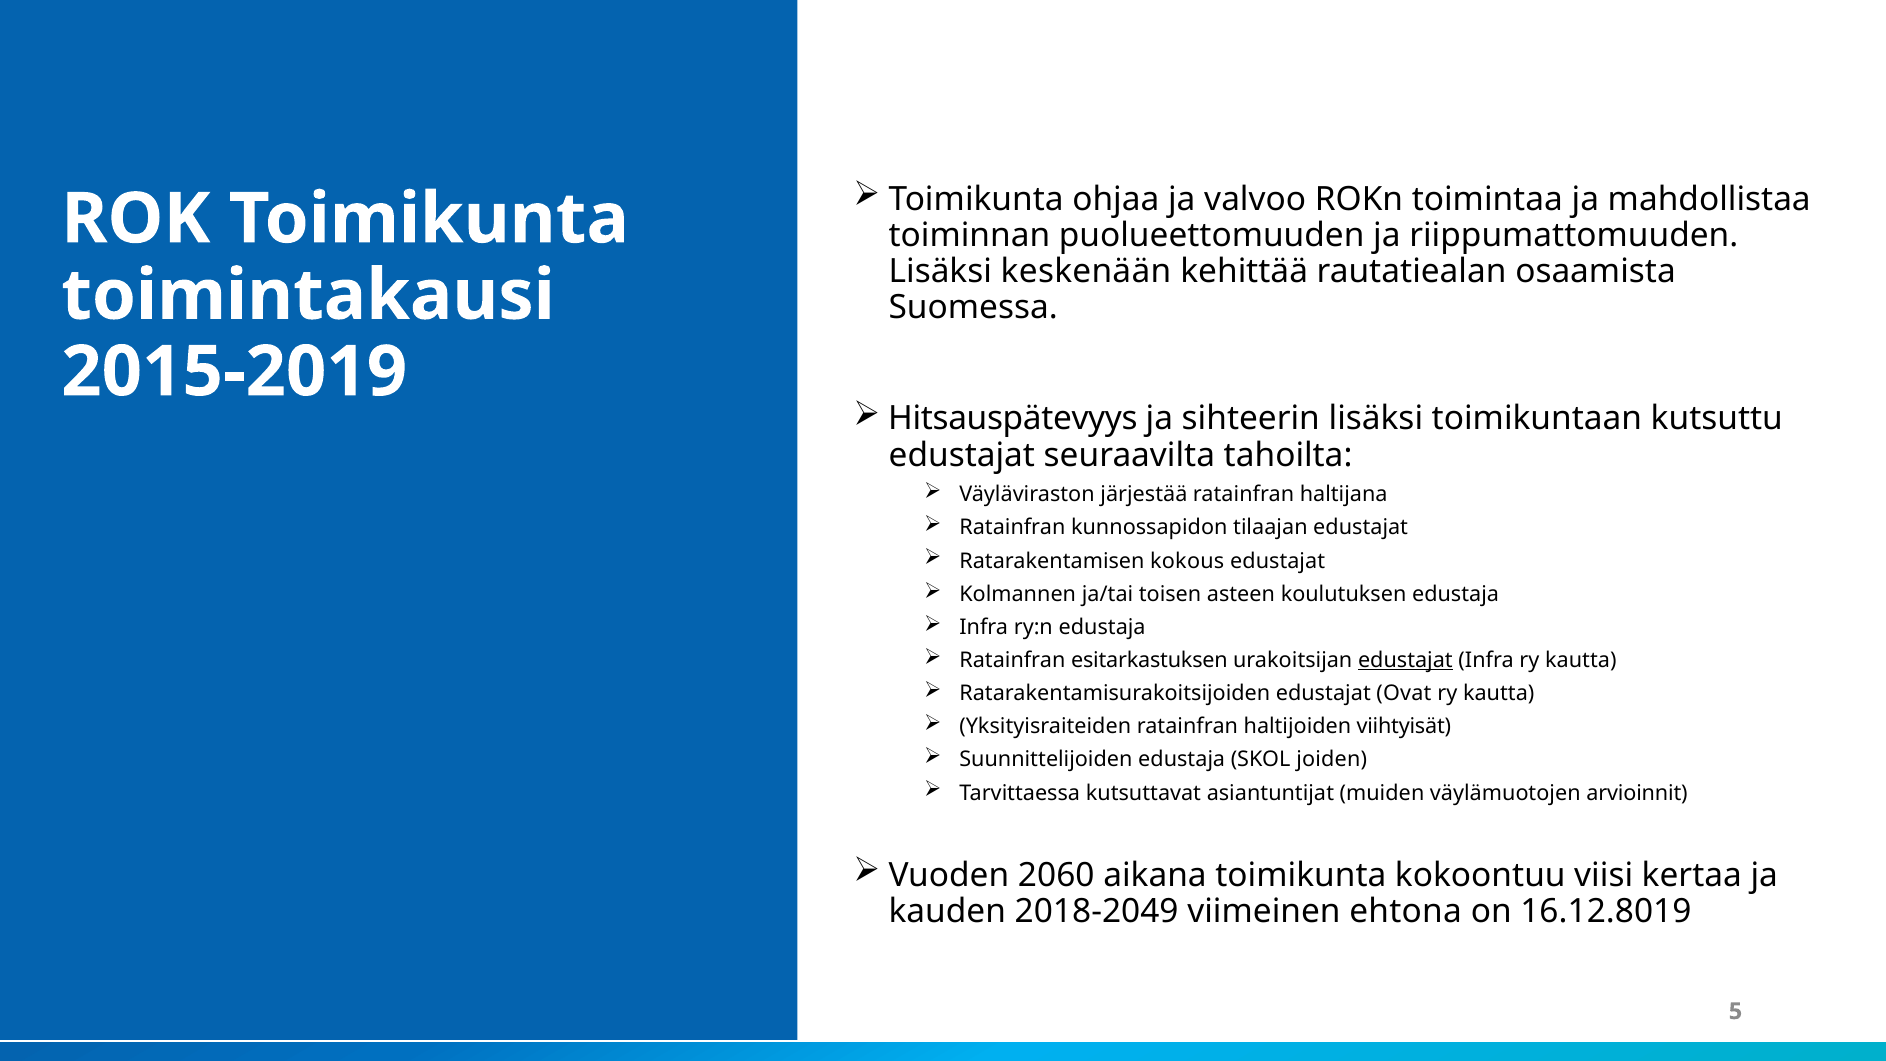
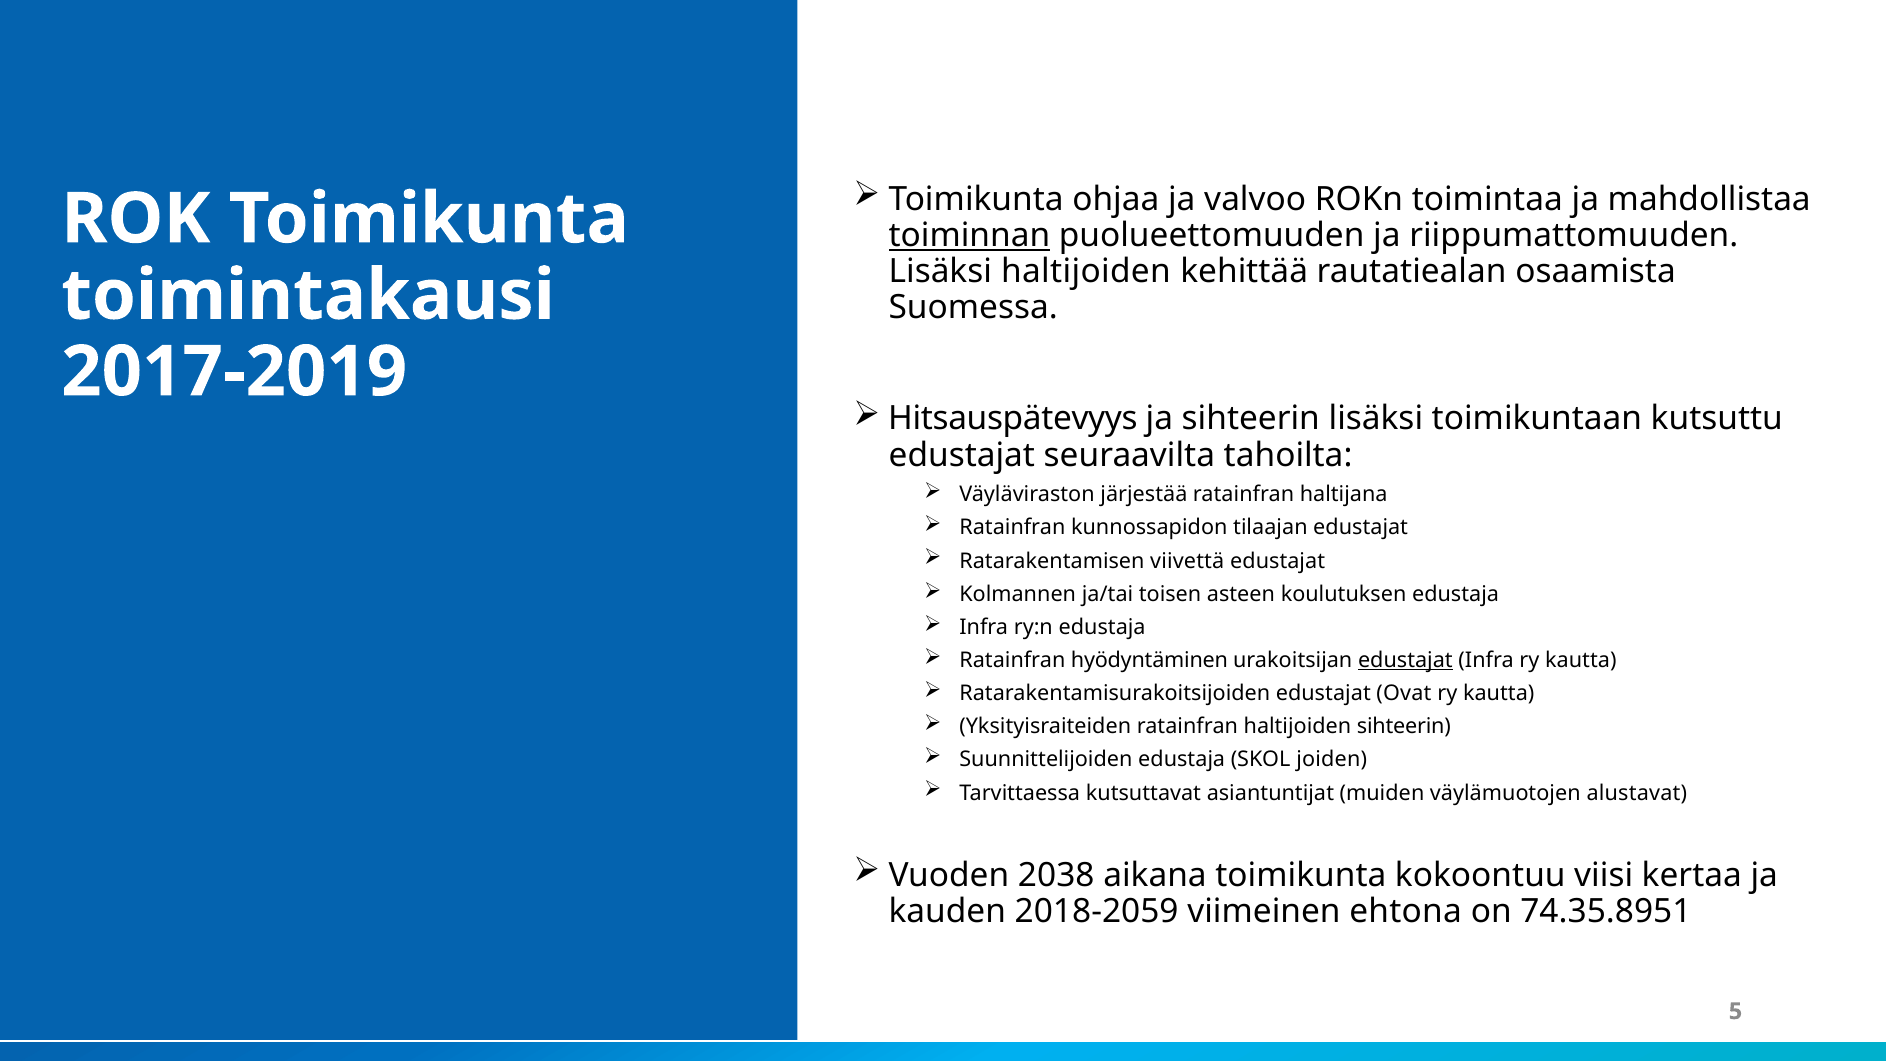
toiminnan underline: none -> present (969, 235)
Lisäksi keskenään: keskenään -> haltijoiden (1086, 271)
2015-2019: 2015-2019 -> 2017-2019 (234, 372)
kokous: kokous -> viivettä (1187, 561)
esitarkastuksen: esitarkastuksen -> hyödyntäminen (1149, 660)
haltijoiden viihtyisät: viihtyisät -> sihteerin (1404, 727)
arvioinnit: arvioinnit -> alustavat (1637, 793)
2060: 2060 -> 2038 (1056, 875)
2018-2049: 2018-2049 -> 2018-2059 (1097, 911)
16.12.8019: 16.12.8019 -> 74.35.8951 (1606, 911)
